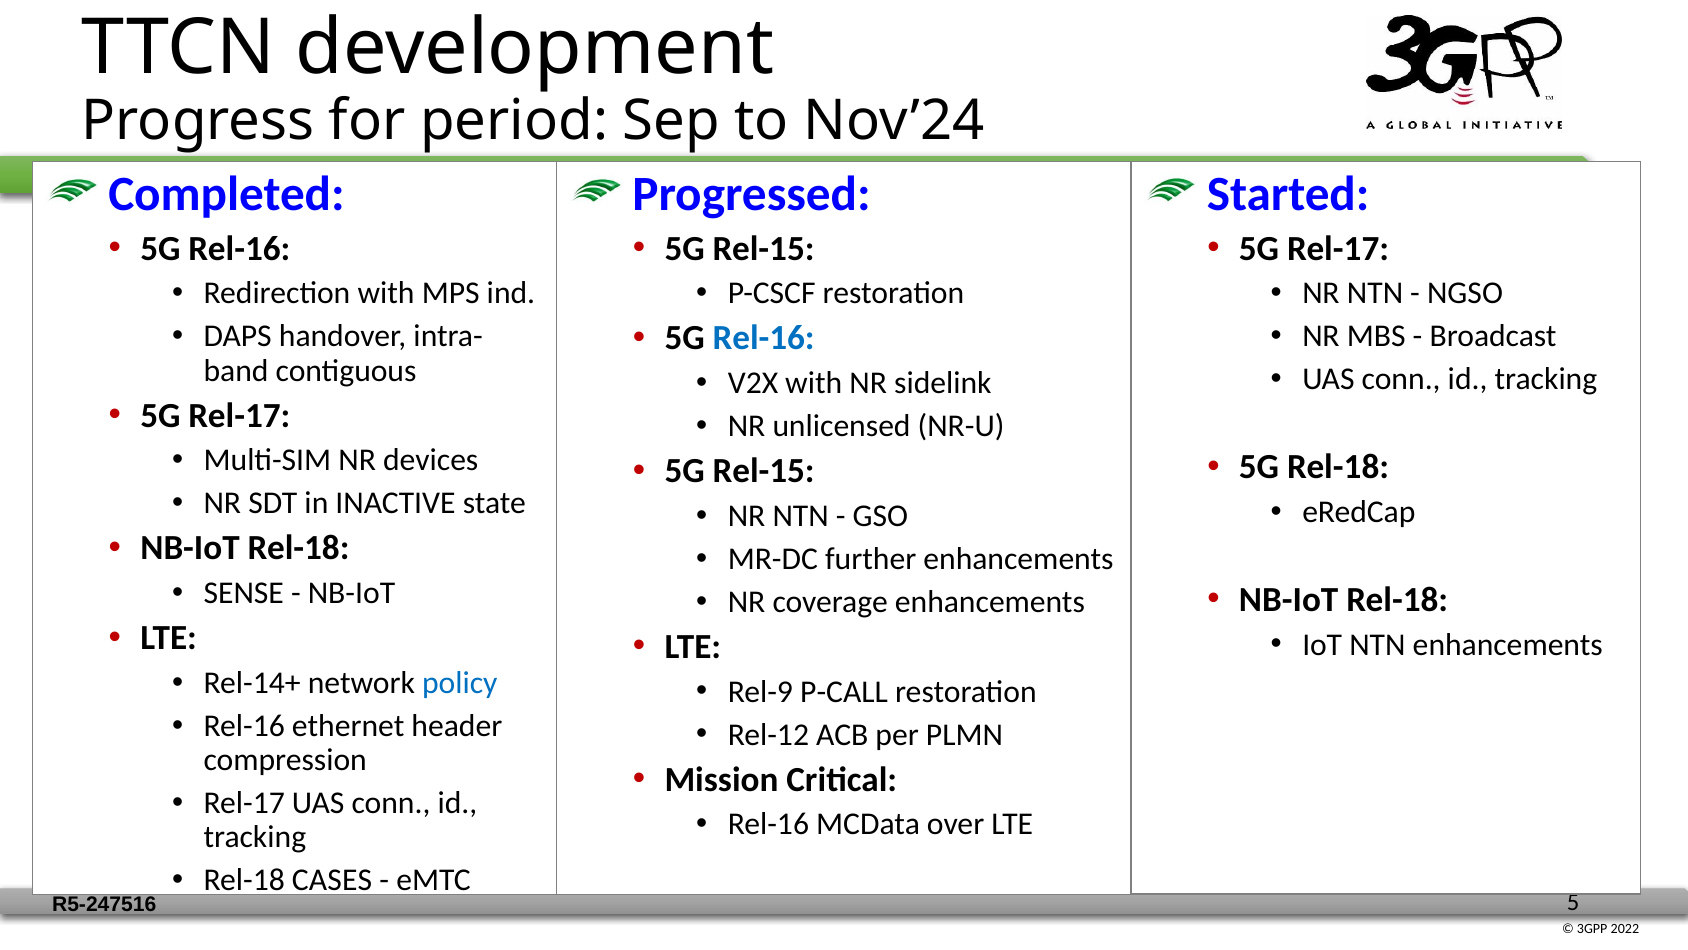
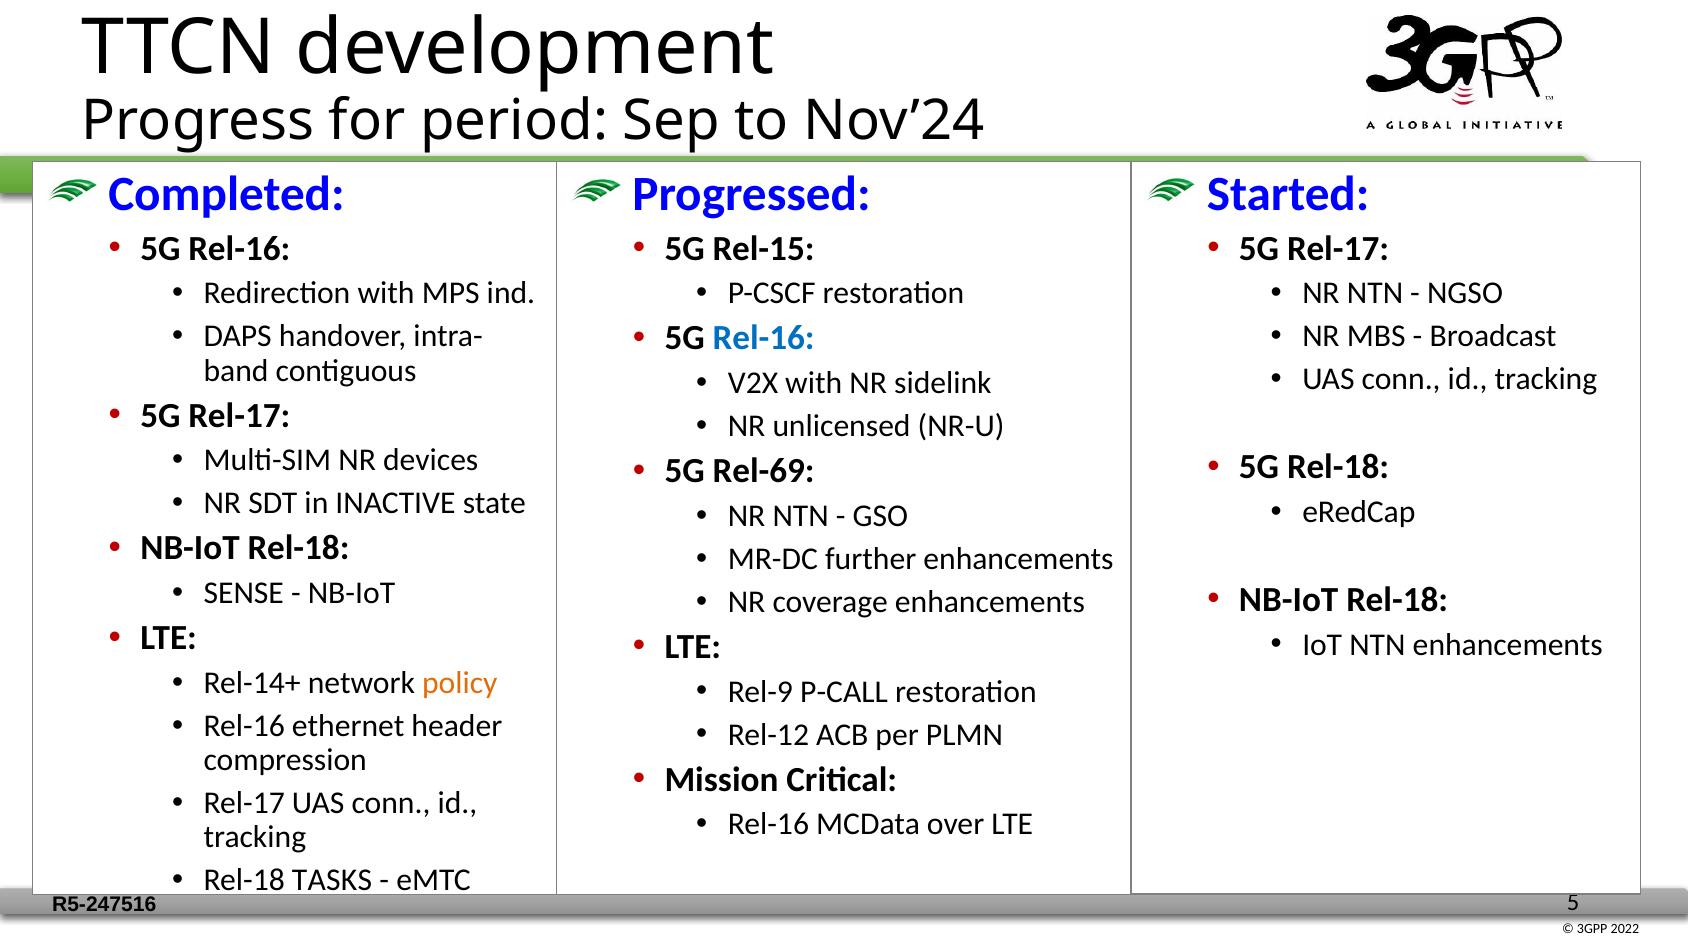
Rel-15: Rel-15 -> Rel-69 (764, 471)
policy colour: blue -> orange (460, 683)
CASES: CASES -> TASKS (332, 880)
